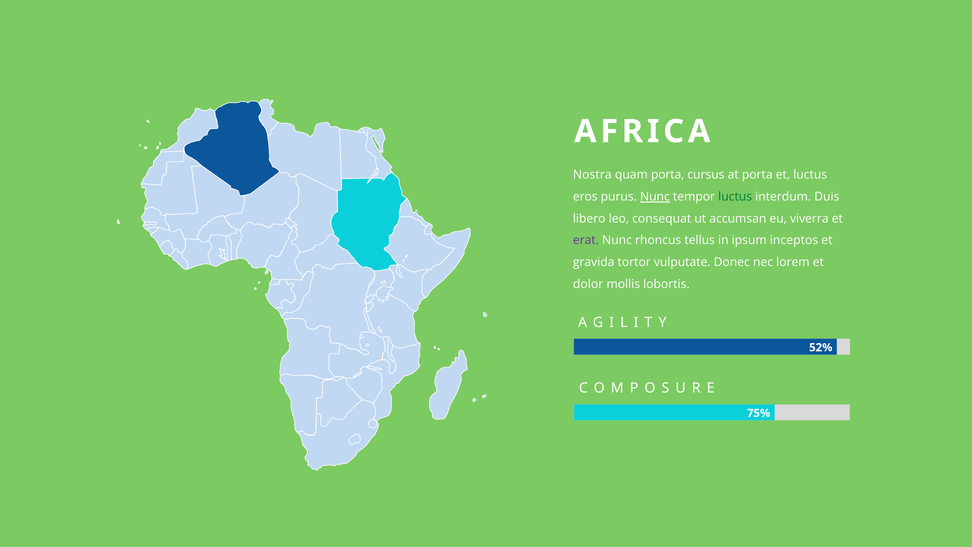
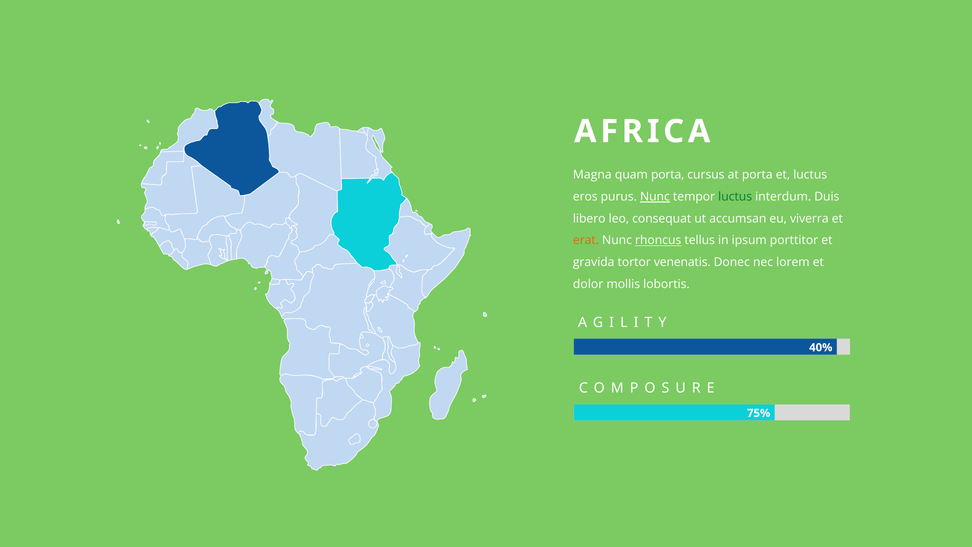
Nostra: Nostra -> Magna (592, 175)
erat colour: purple -> orange (586, 240)
rhoncus underline: none -> present (658, 240)
inceptos: inceptos -> porttitor (794, 240)
vulputate: vulputate -> venenatis (682, 262)
52%: 52% -> 40% (821, 347)
